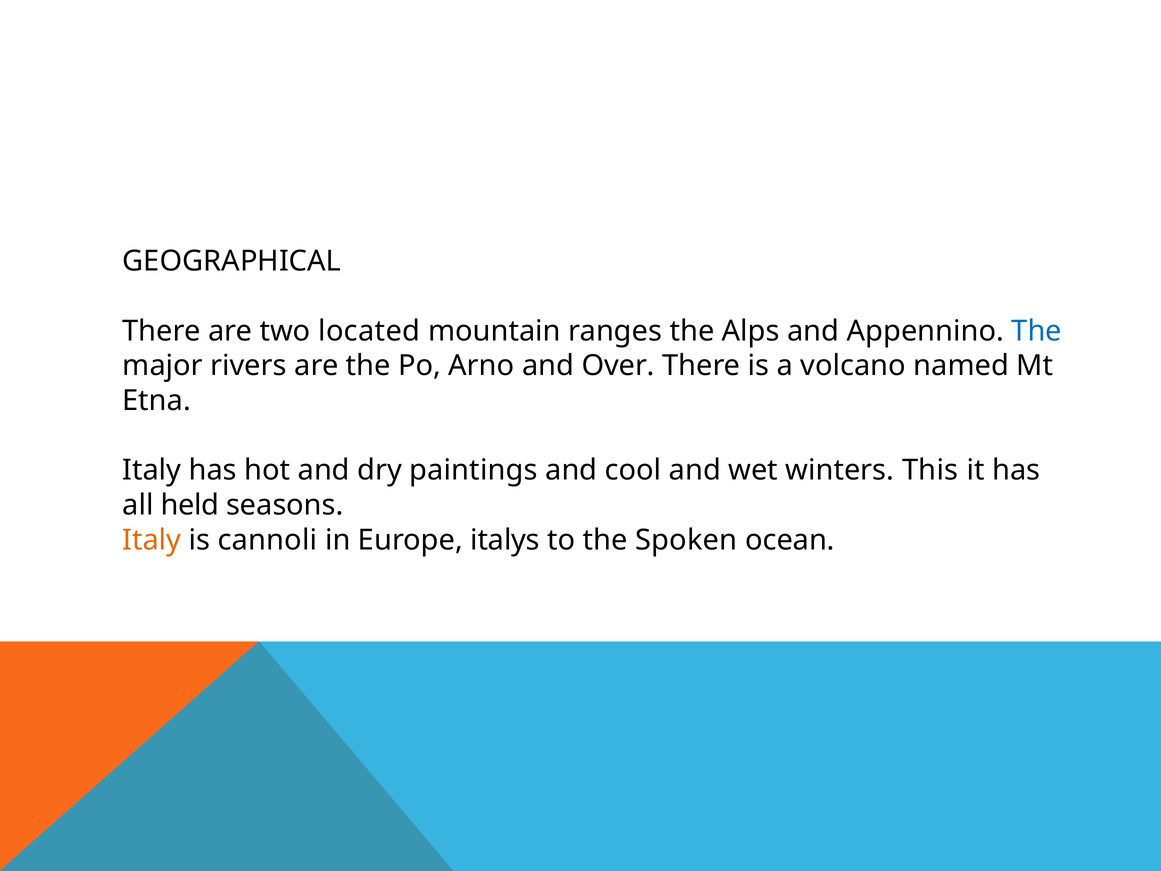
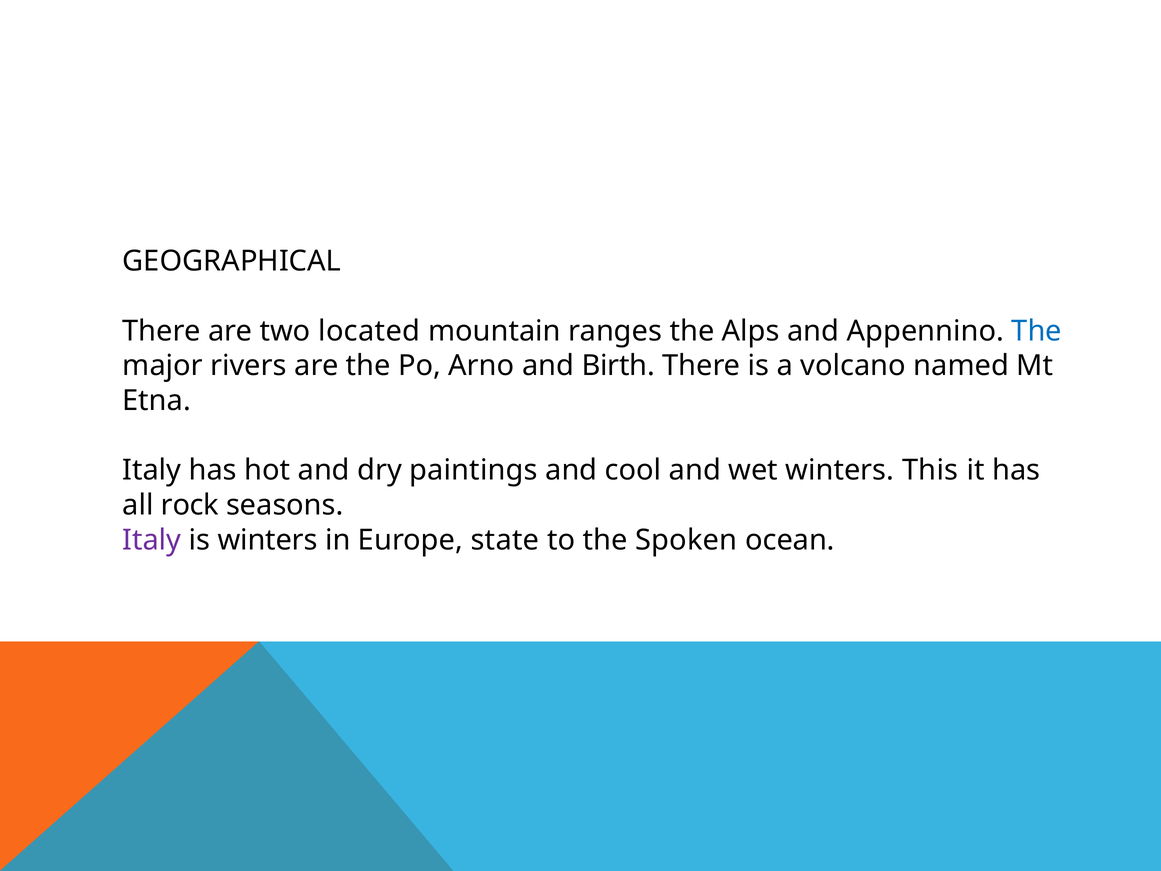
Over: Over -> Birth (618, 366)
held: held -> rock (190, 505)
Italy colour: orange -> purple (152, 540)
is cannoli: cannoli -> winters (268, 540)
italys: italys -> state (505, 540)
